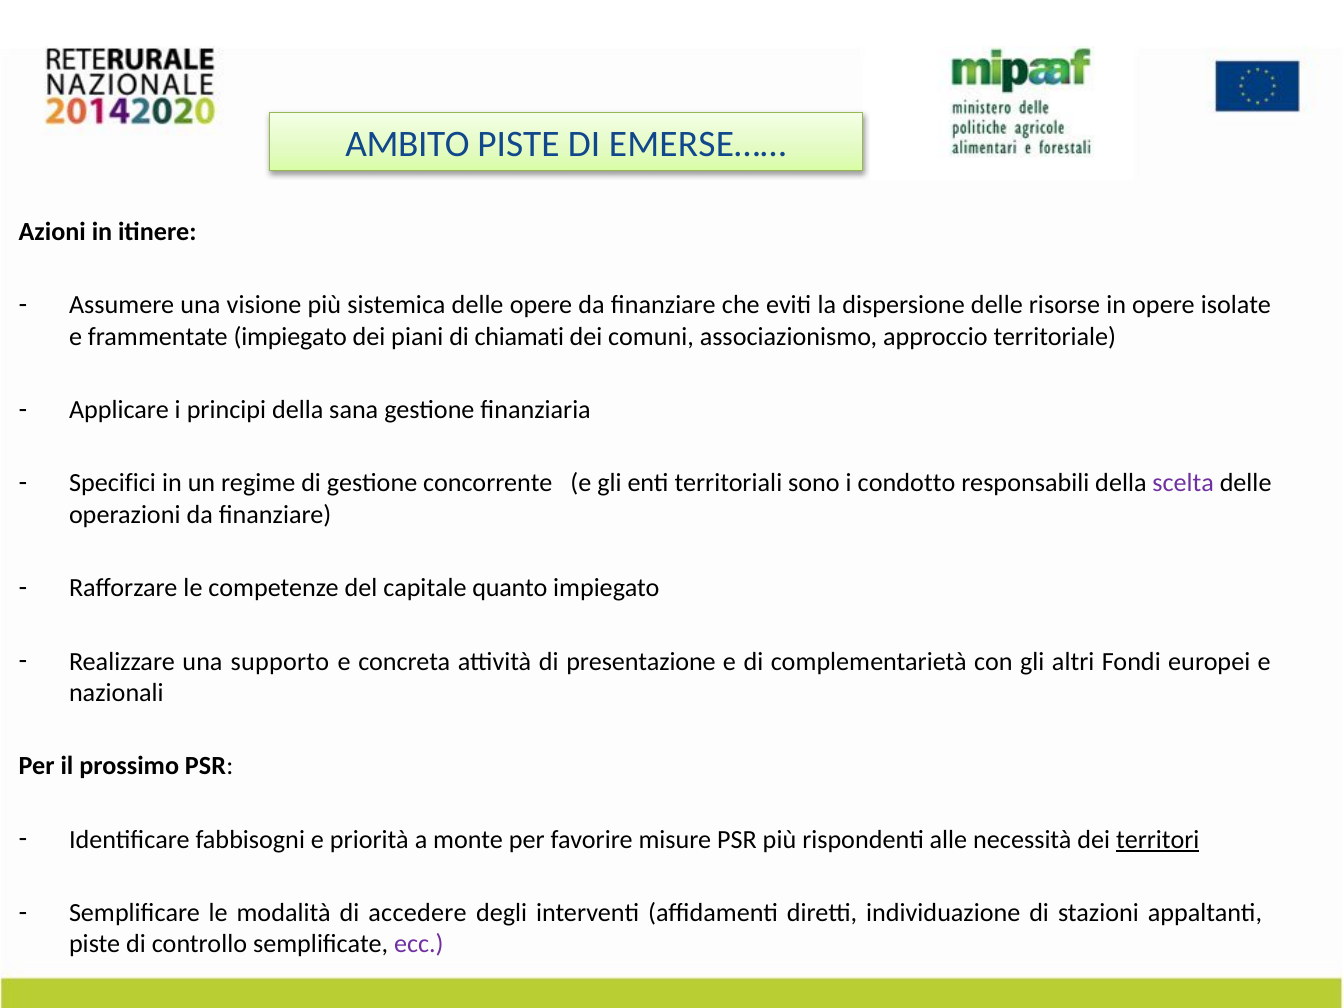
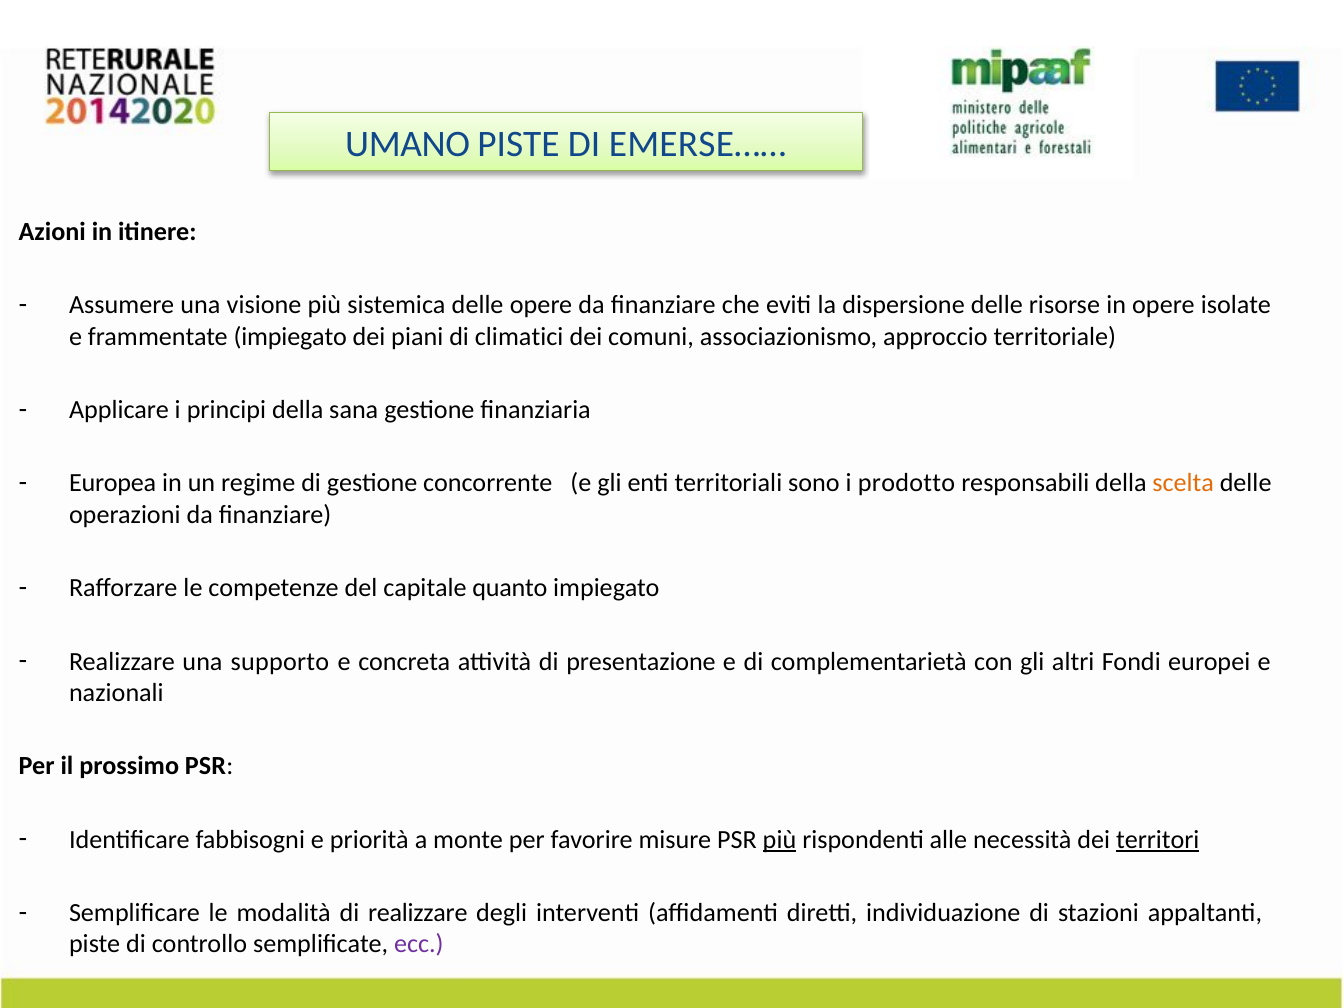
AMBITO: AMBITO -> UMANO (408, 144)
chiamati: chiamati -> climatici (519, 337)
Specifici: Specifici -> Europea (113, 483)
condotto: condotto -> prodotto (906, 483)
scelta colour: purple -> orange (1183, 483)
più underline: none -> present (780, 840)
di accedere: accedere -> realizzare (418, 913)
